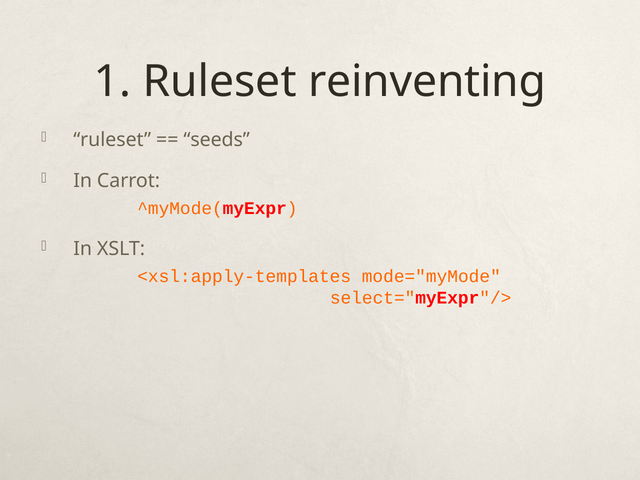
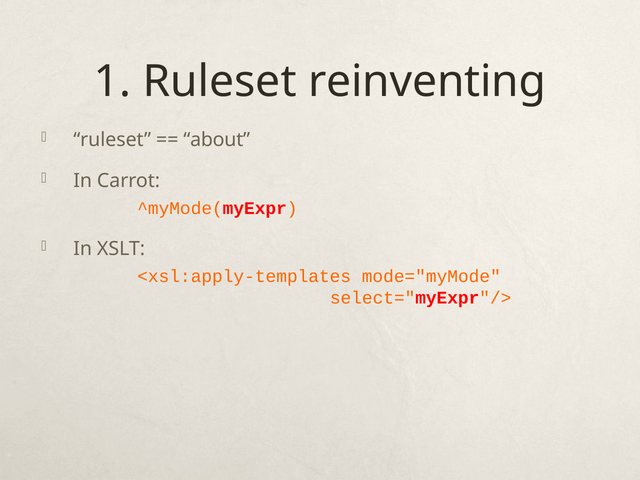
seeds: seeds -> about (217, 140)
